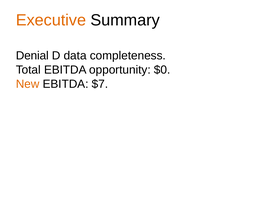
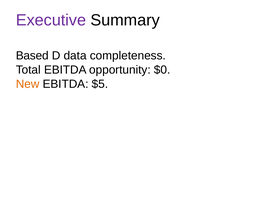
Executive colour: orange -> purple (51, 20)
Denial: Denial -> Based (32, 56)
$7: $7 -> $5 (100, 84)
